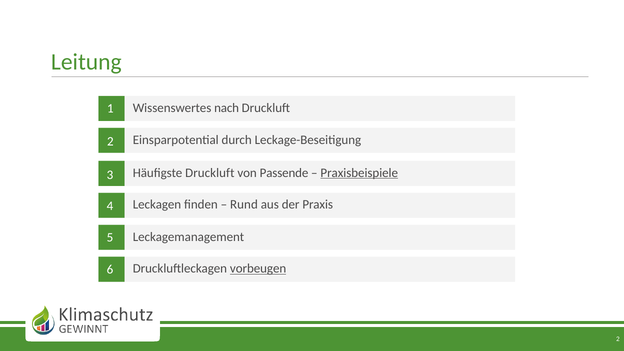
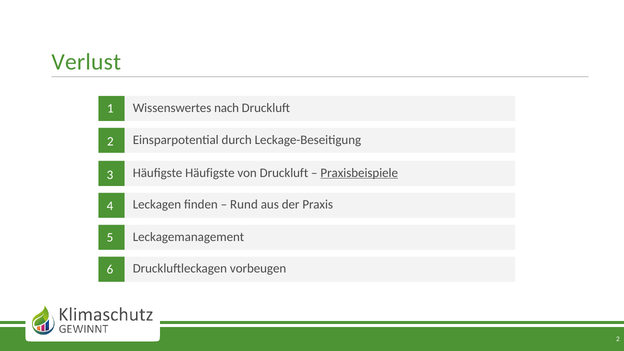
Leitung: Leitung -> Verlust (86, 62)
Häufigste Druckluft: Druckluft -> Häufigste (210, 173)
von Passende: Passende -> Druckluft (284, 173)
vorbeugen underline: present -> none (258, 269)
